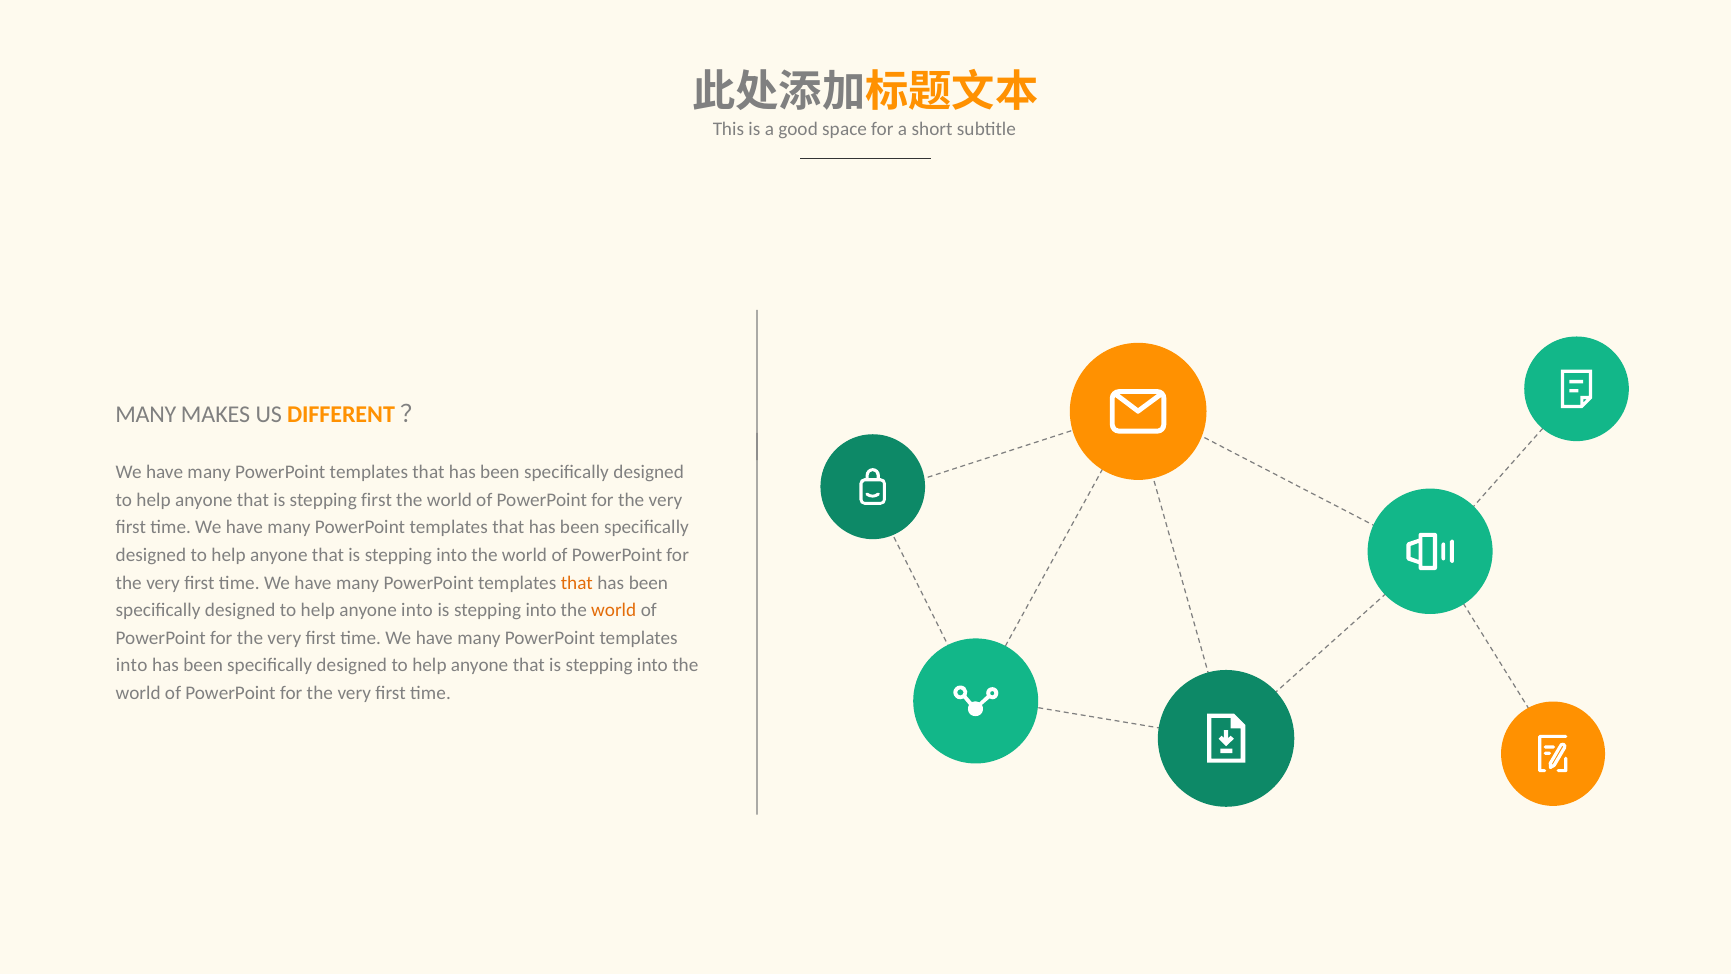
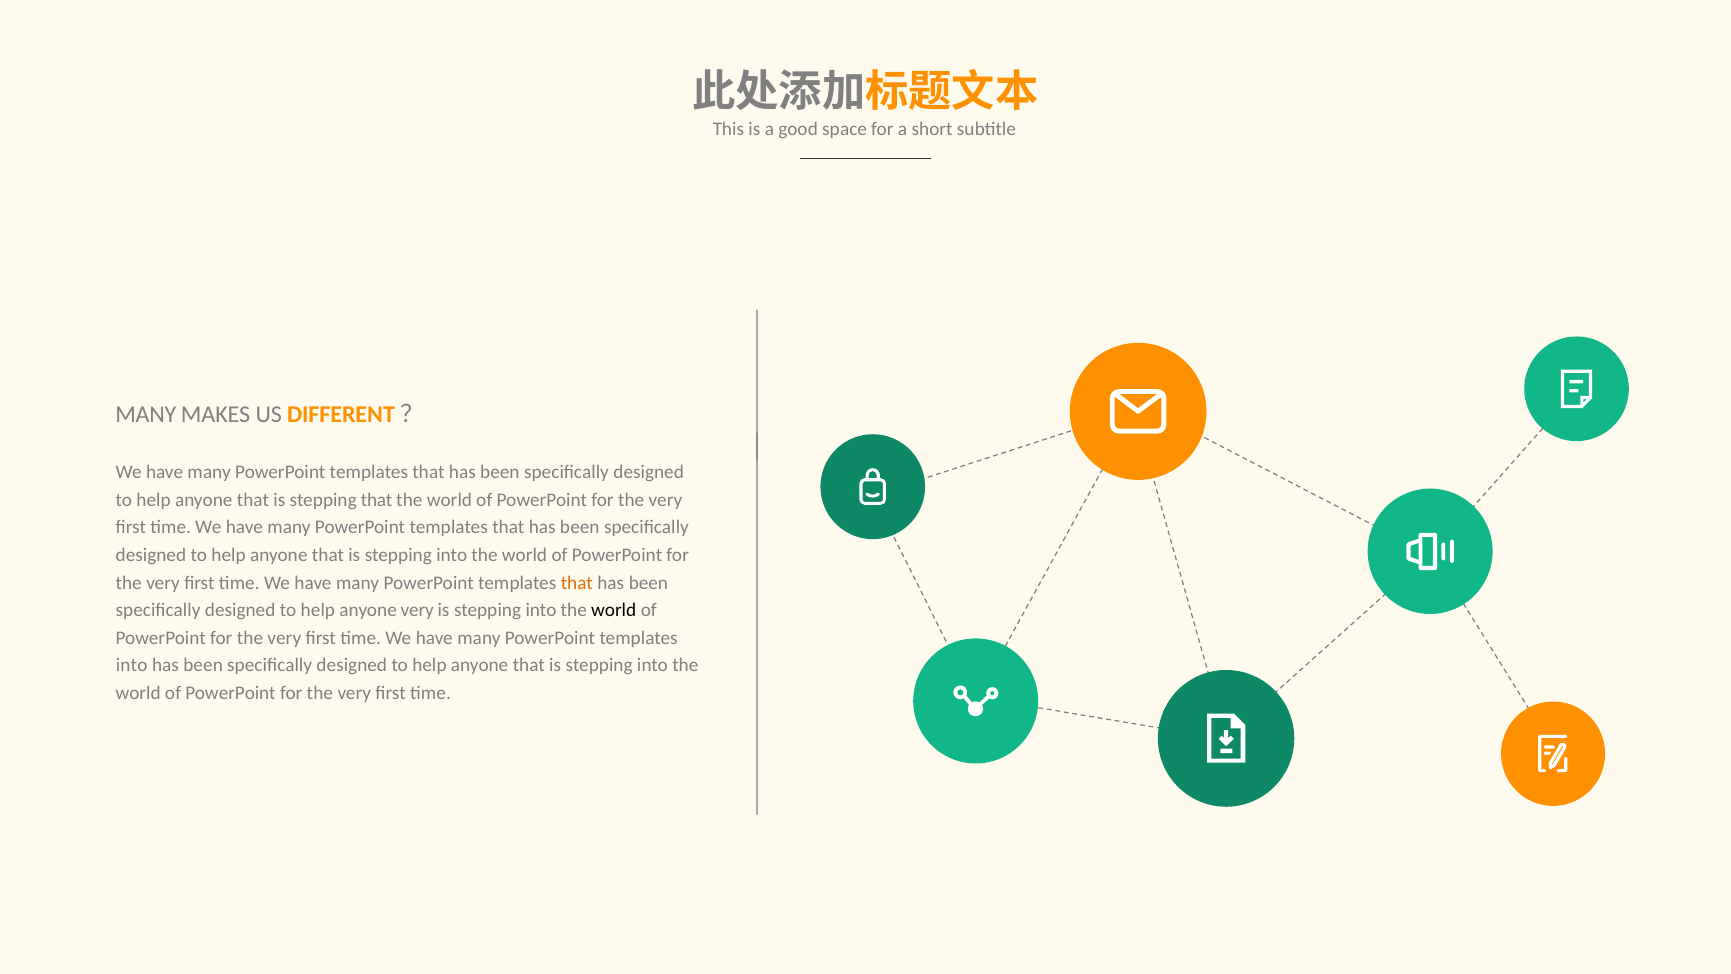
stepping first: first -> that (377, 500)
anyone into: into -> very (417, 610)
world colour: orange -> black (614, 610)
